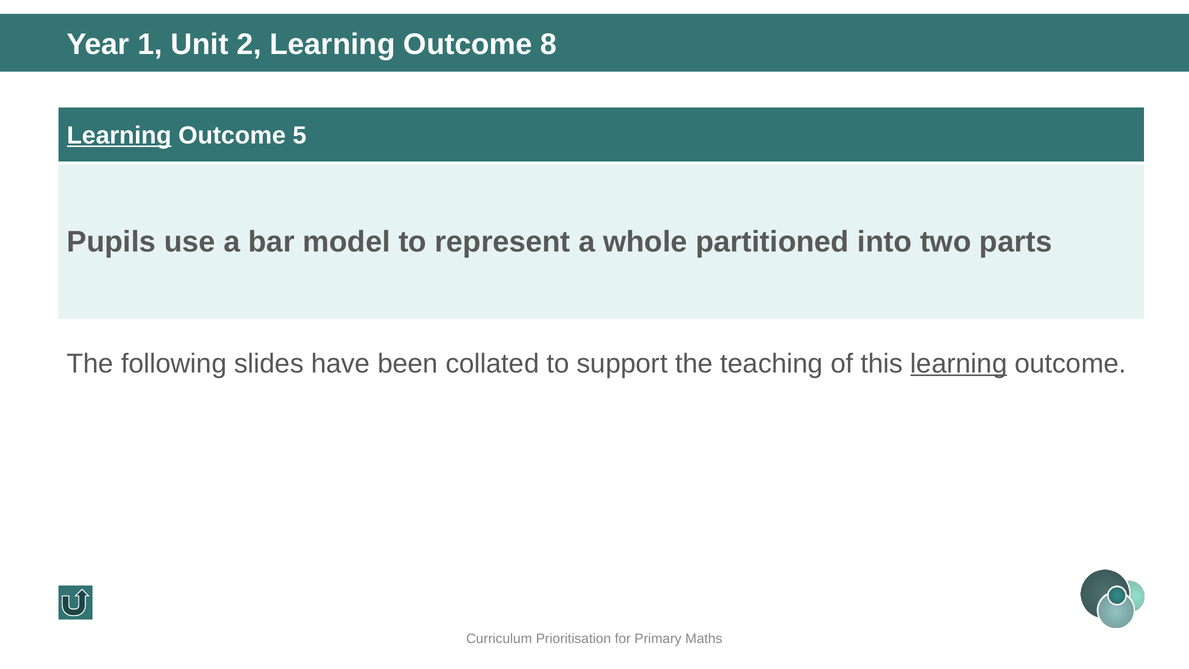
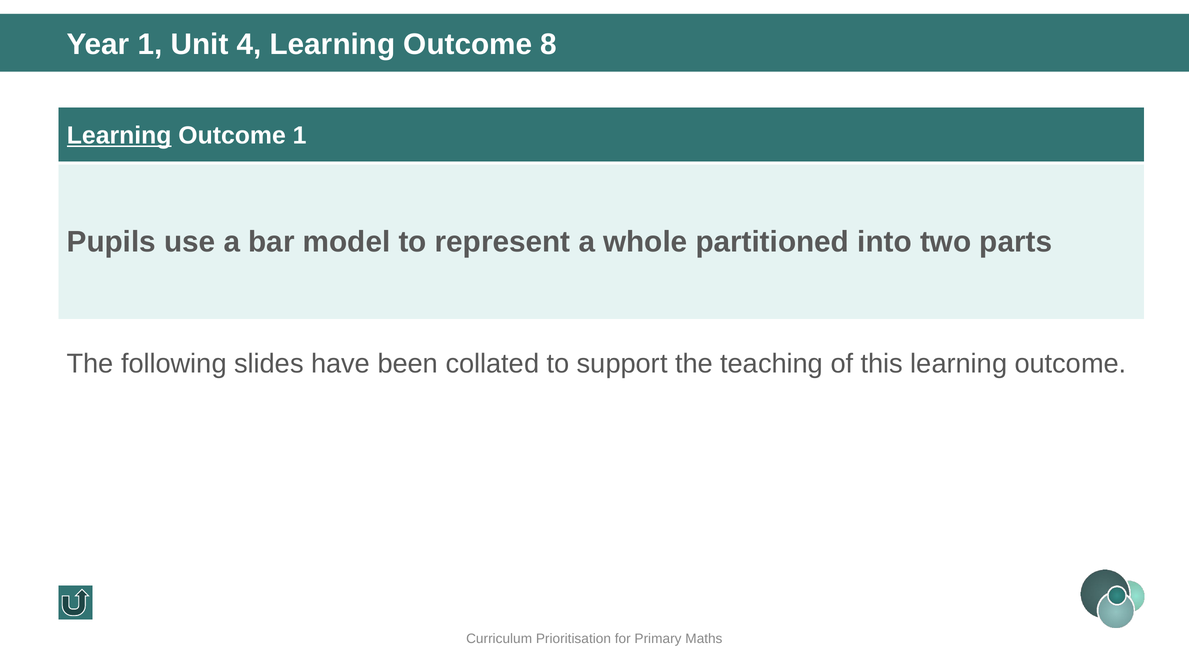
2: 2 -> 4 (249, 44)
Outcome 5: 5 -> 1 (300, 135)
learning underline: present -> none (959, 364)
